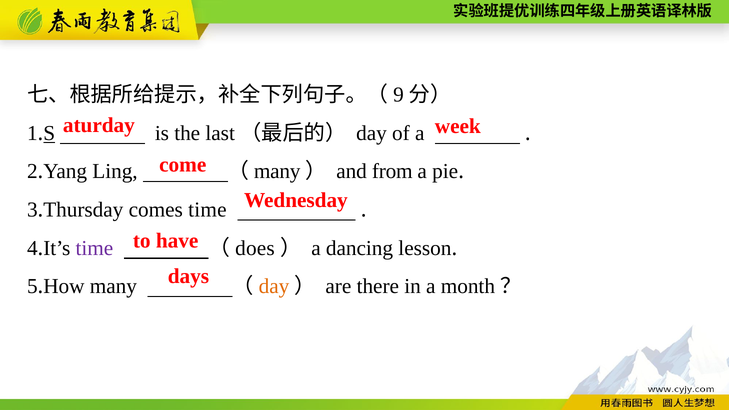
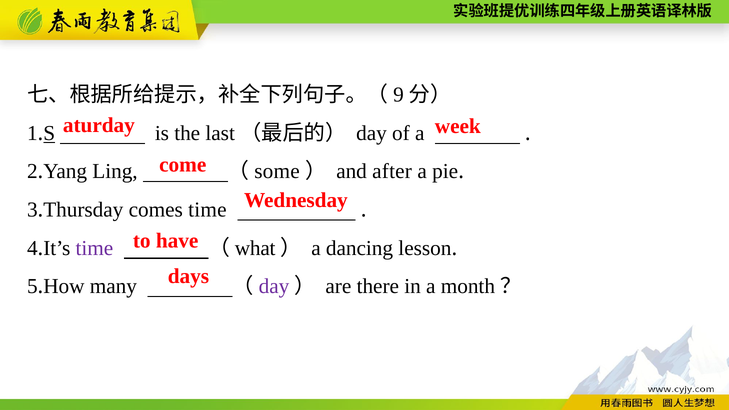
many: many -> some (277, 171)
from: from -> after (392, 171)
does: does -> what (255, 248)
day colour: orange -> purple (274, 286)
